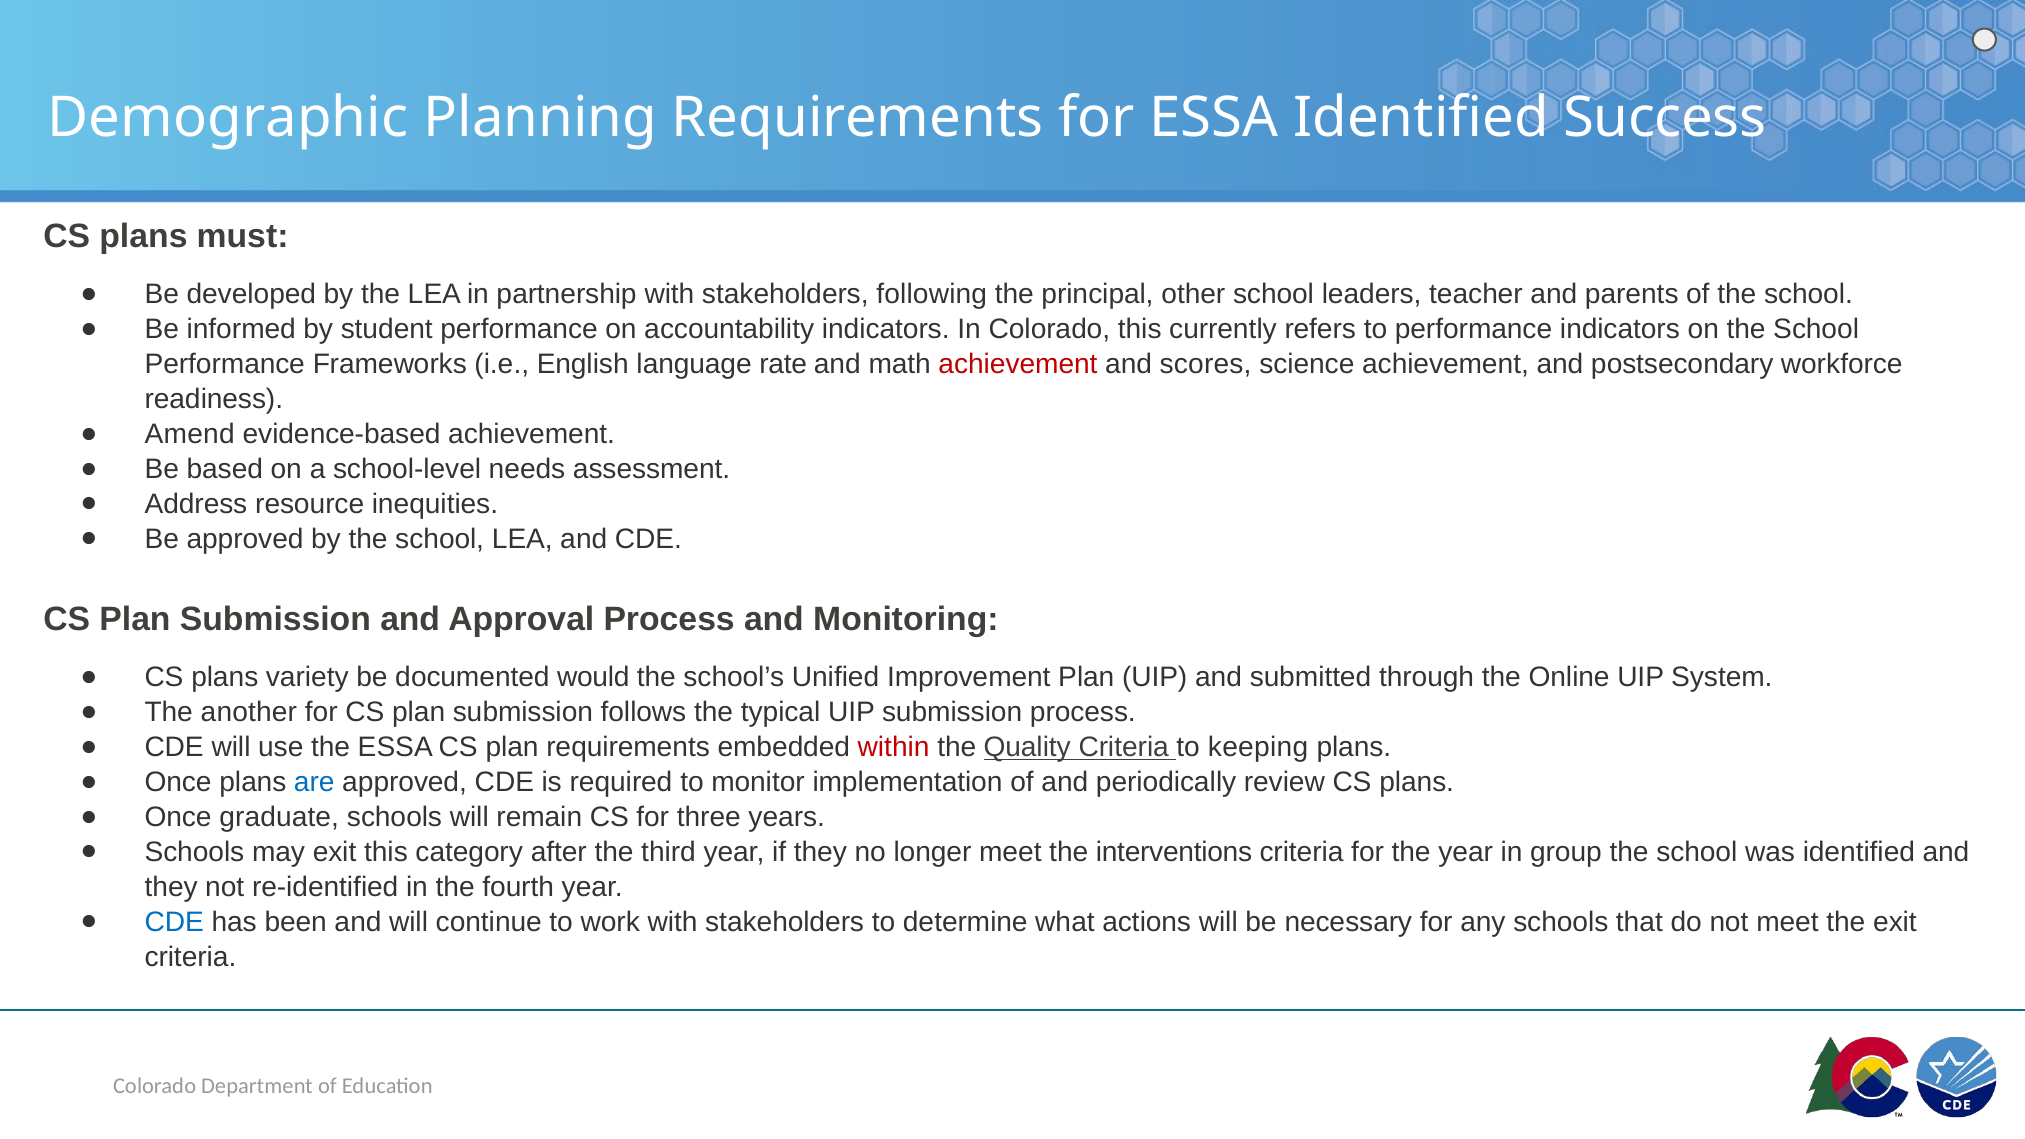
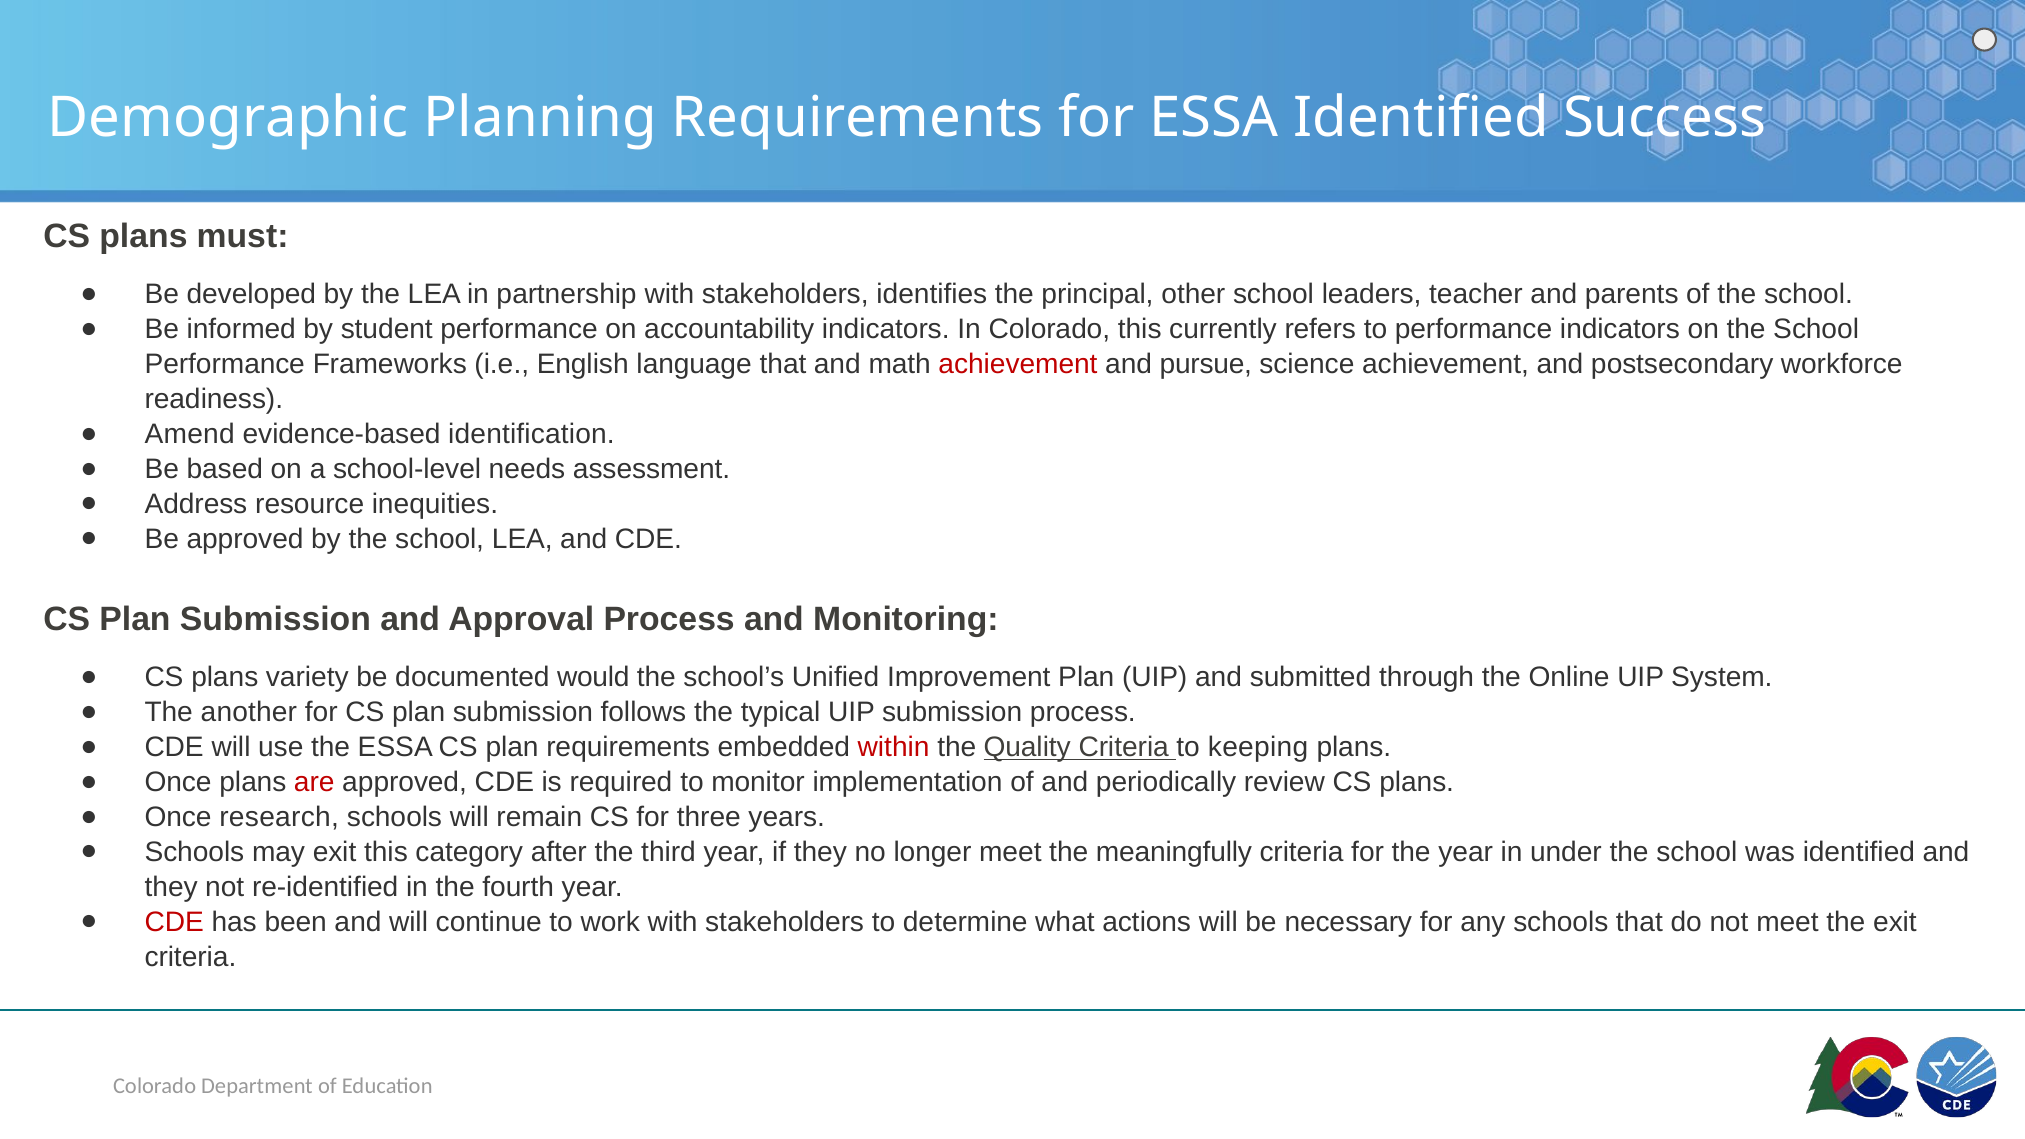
following: following -> identifies (932, 295)
language rate: rate -> that (783, 364)
scores: scores -> pursue (1206, 364)
evidence-based achievement: achievement -> identification (531, 434)
are colour: blue -> red (314, 782)
graduate: graduate -> research (279, 817)
interventions: interventions -> meaningfully (1174, 852)
group: group -> under (1566, 852)
CDE colour: blue -> red (174, 922)
